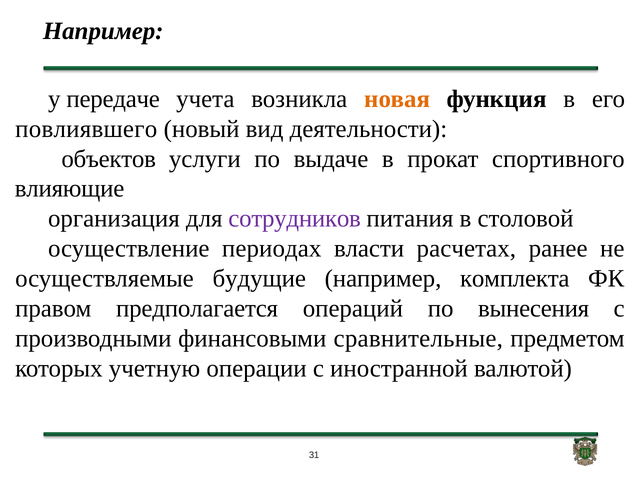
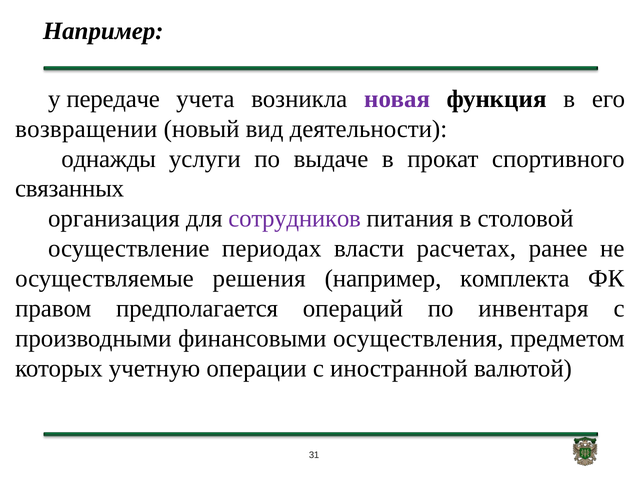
новая colour: orange -> purple (397, 99)
повлиявшего: повлиявшего -> возвращении (86, 129)
объектов: объектов -> однажды (109, 159)
влияющие: влияющие -> связанных (70, 189)
будущие: будущие -> решения (259, 278)
вынесения: вынесения -> инвентаря (533, 308)
сравнительные: сравнительные -> осуществления (418, 338)
